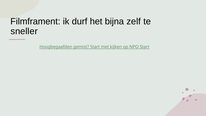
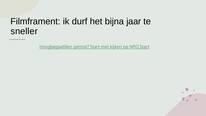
zelf: zelf -> jaar (134, 21)
